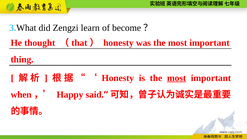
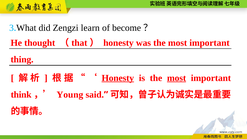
Honesty underline: none -> present (118, 78)
when: when -> think (21, 95)
Happy: Happy -> Young (70, 95)
